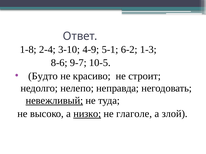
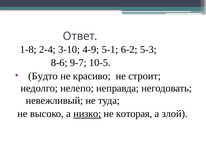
1-3: 1-3 -> 5-3 (148, 50)
невежливый underline: present -> none (54, 101)
глаголе: глаголе -> которая (134, 114)
